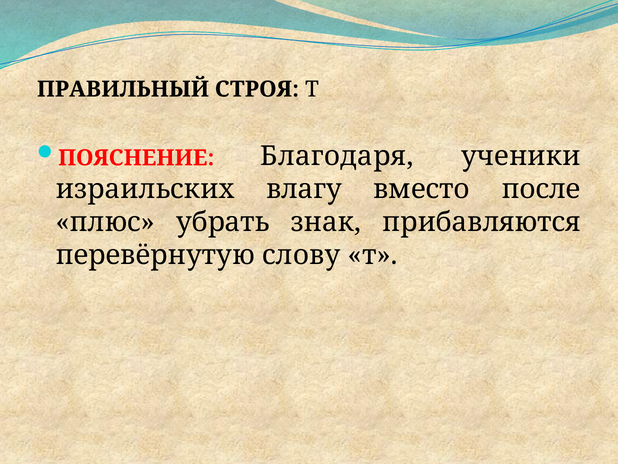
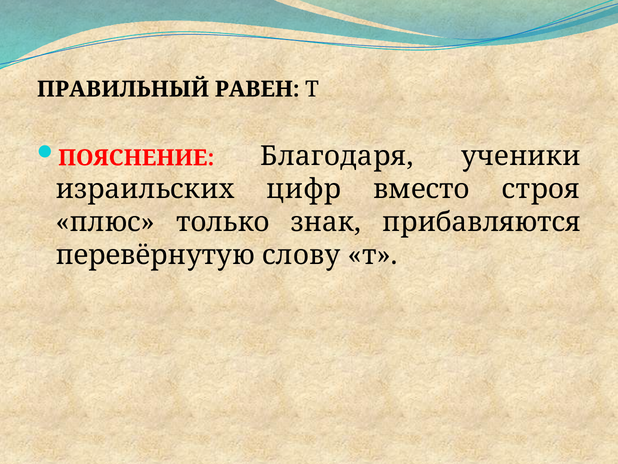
СТРОЯ: СТРОЯ -> РАВЕН (257, 89)
влагу: влагу -> цифр (304, 189)
после: после -> строя (541, 189)
убрать: убрать -> только (223, 222)
